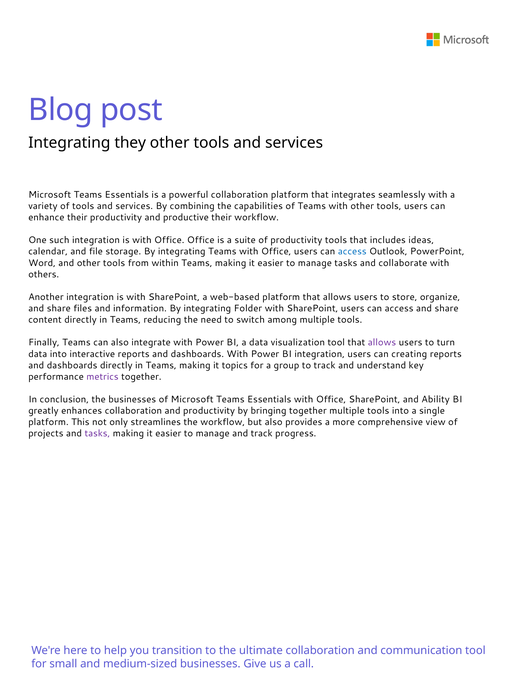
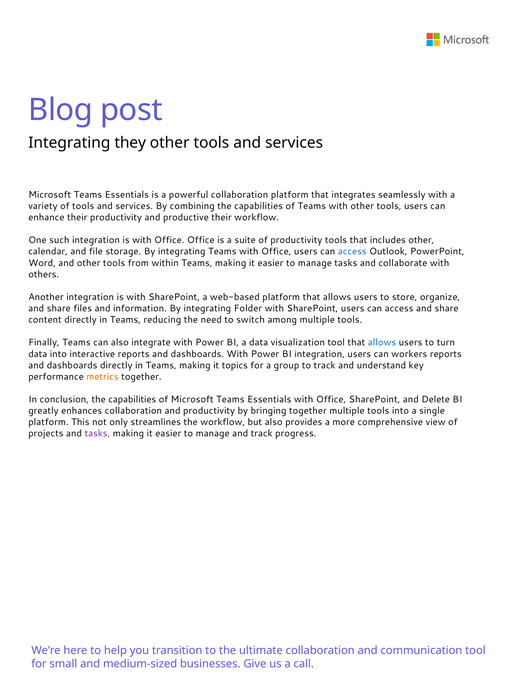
includes ideas: ideas -> other (421, 240)
allows colour: purple -> blue (382, 343)
creating: creating -> workers (409, 354)
metrics colour: purple -> orange (102, 377)
conclusion the businesses: businesses -> capabilities (132, 399)
Ability: Ability -> Delete (436, 399)
